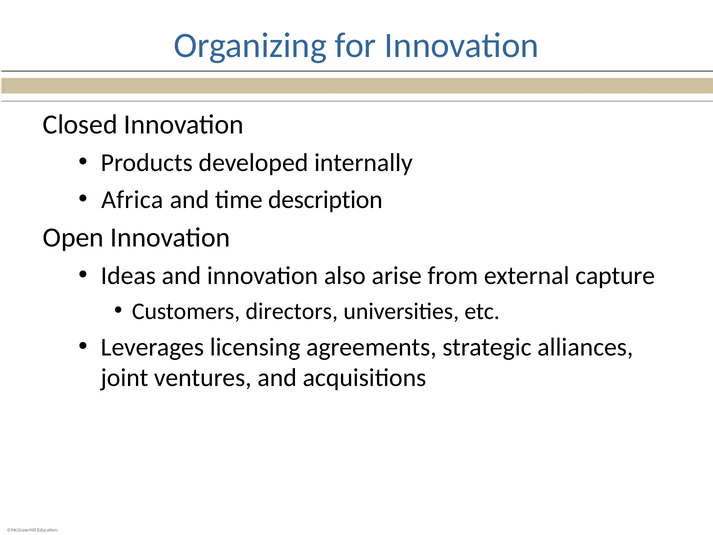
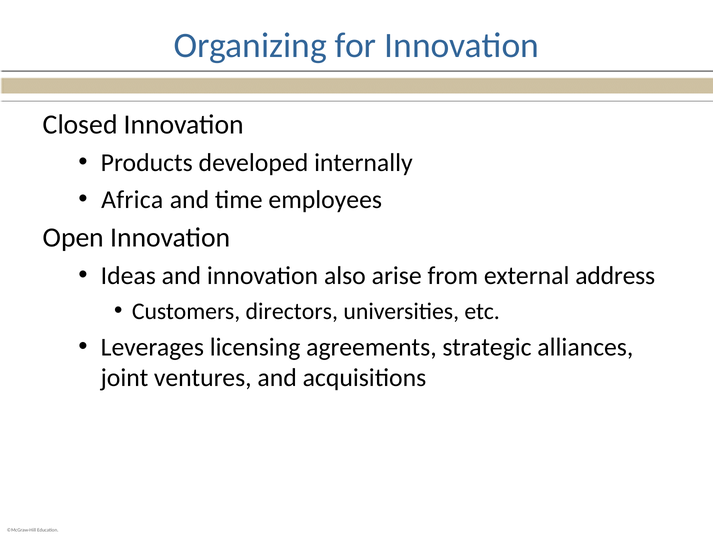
description: description -> employees (325, 200)
capture: capture -> address (615, 276)
